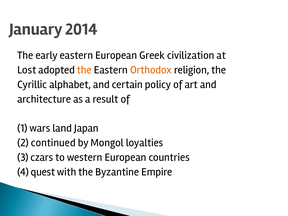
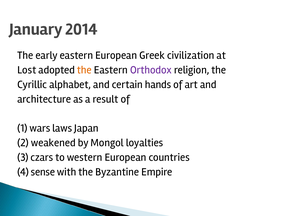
Orthodox colour: orange -> purple (151, 70)
policy: policy -> hands (158, 84)
land: land -> laws (62, 128)
continued: continued -> weakened (53, 143)
quest: quest -> sense (43, 172)
